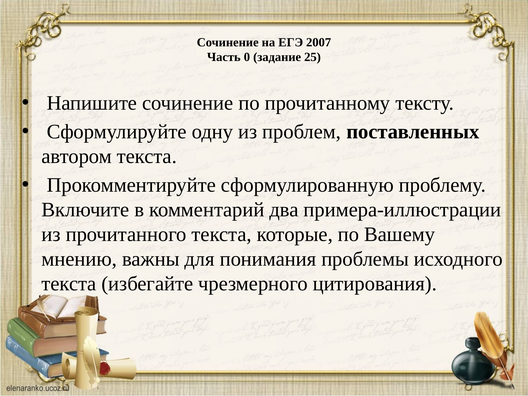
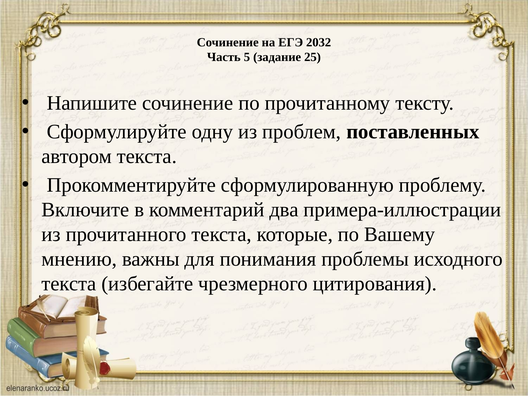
2007: 2007 -> 2032 (319, 42)
0: 0 -> 5 (247, 57)
